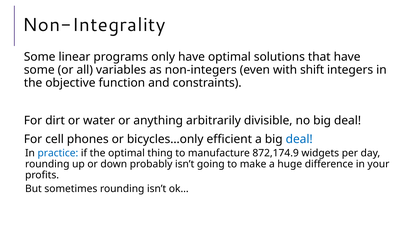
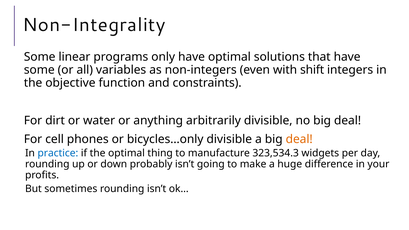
bicycles…only efficient: efficient -> divisible (229, 139)
deal colour: blue -> orange (299, 139)
872,174.9: 872,174.9 -> 323,534.3 (276, 153)
